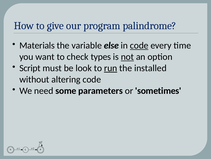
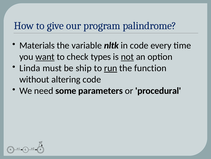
else: else -> nltk (111, 45)
code underline: present -> none (139, 45)
want underline: none -> present (45, 57)
Script: Script -> Linda (30, 68)
look: look -> ship (84, 68)
installed: installed -> function (150, 68)
sometimes: sometimes -> procedural (158, 90)
